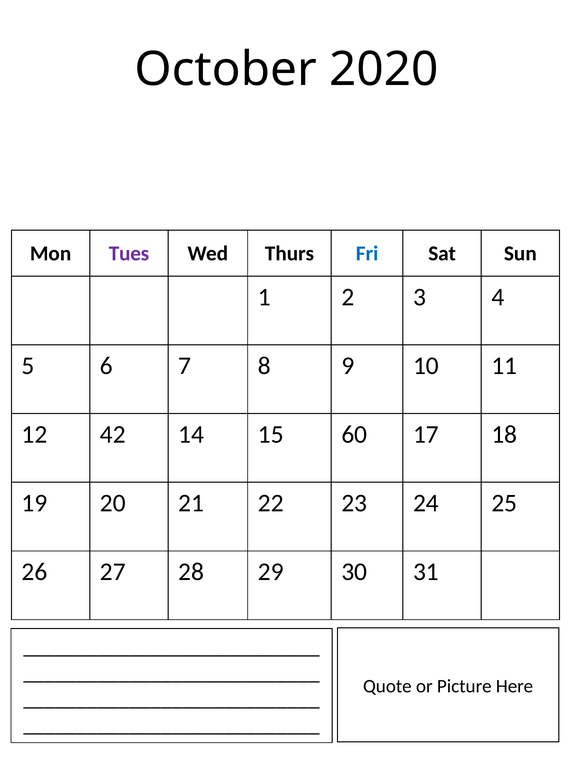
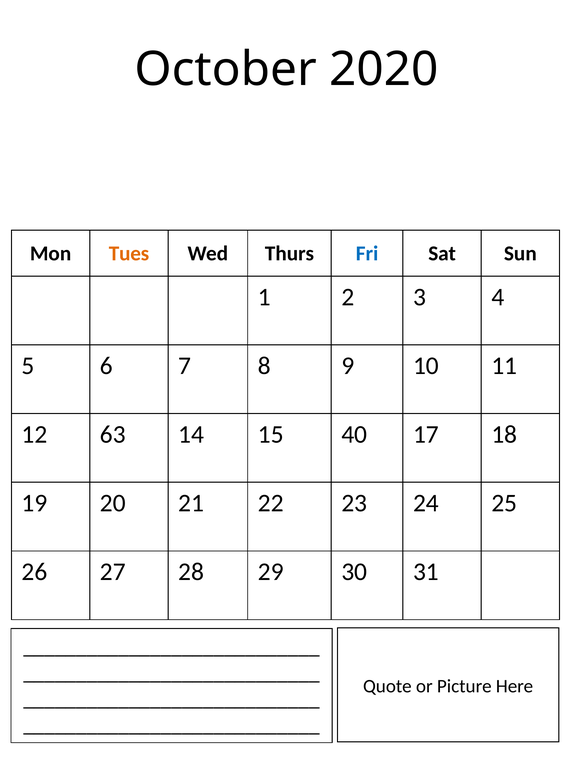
Tues colour: purple -> orange (129, 253)
42: 42 -> 63 (113, 434)
60: 60 -> 40 (354, 434)
